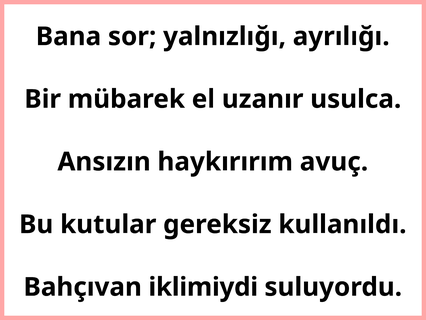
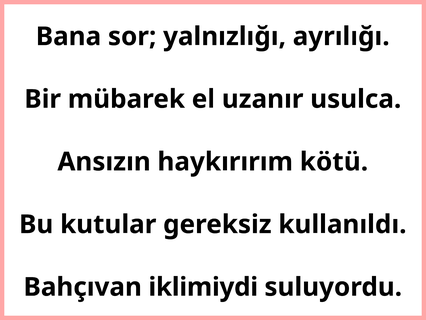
avuç: avuç -> kötü (334, 162)
